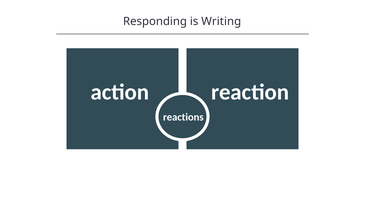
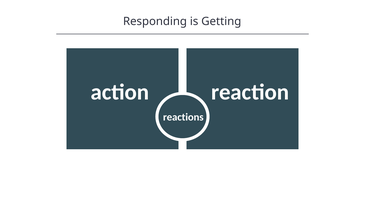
Writing: Writing -> Getting (221, 21)
